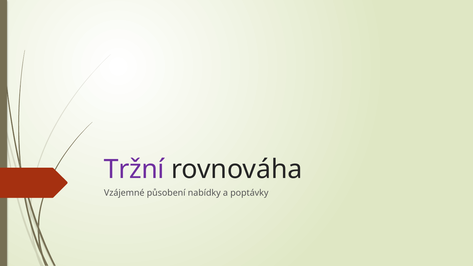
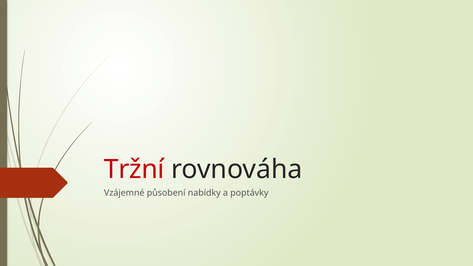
Tržní colour: purple -> red (134, 169)
